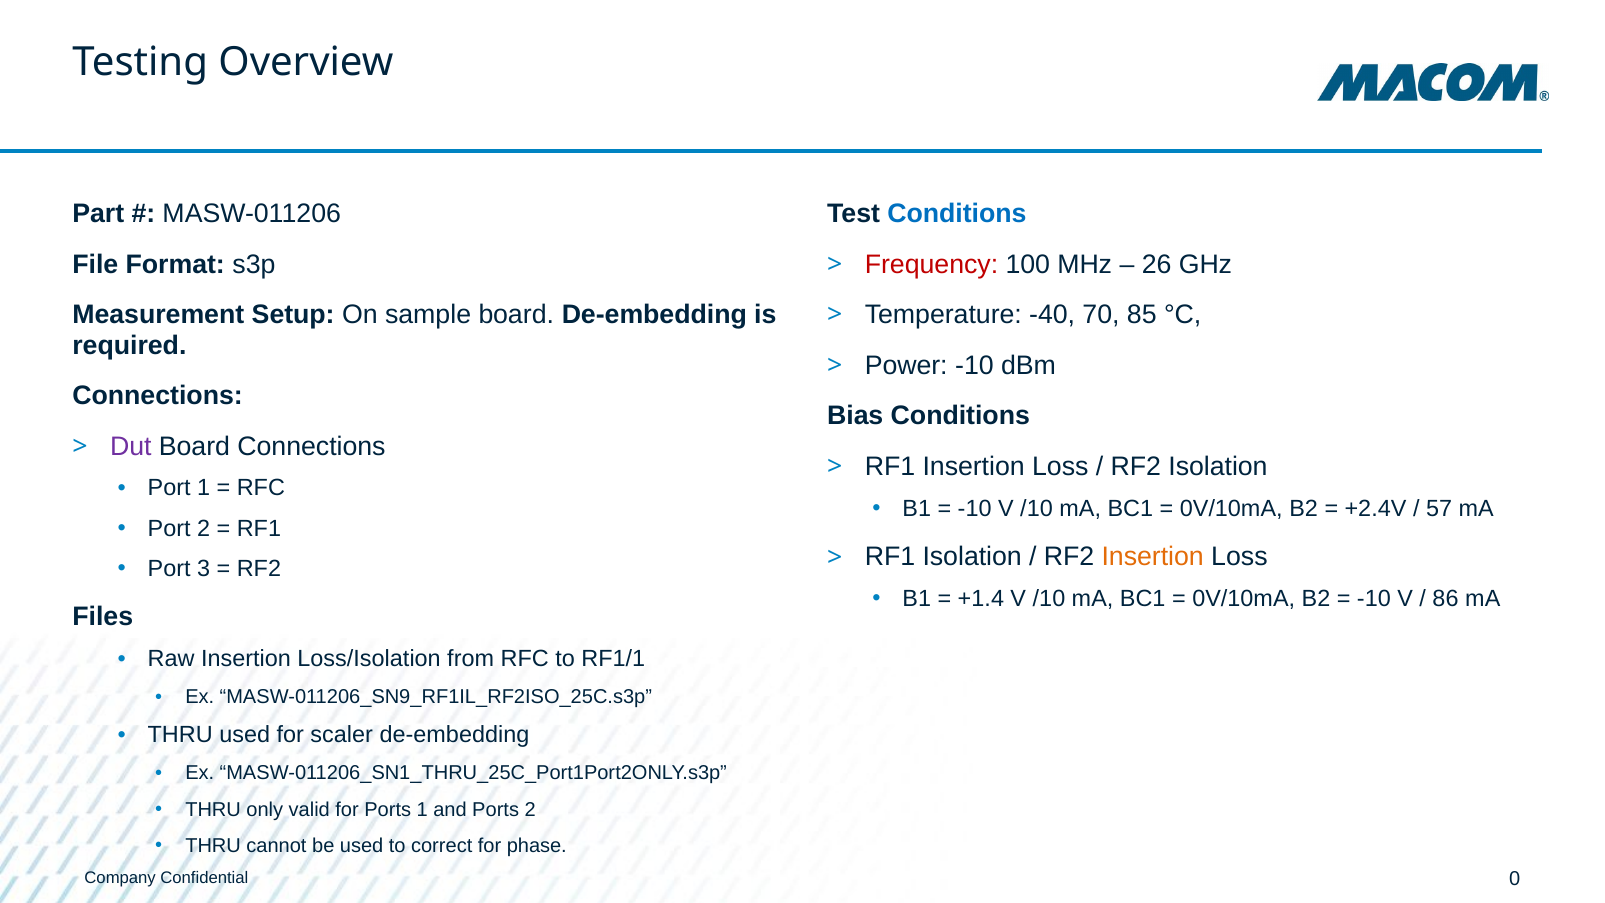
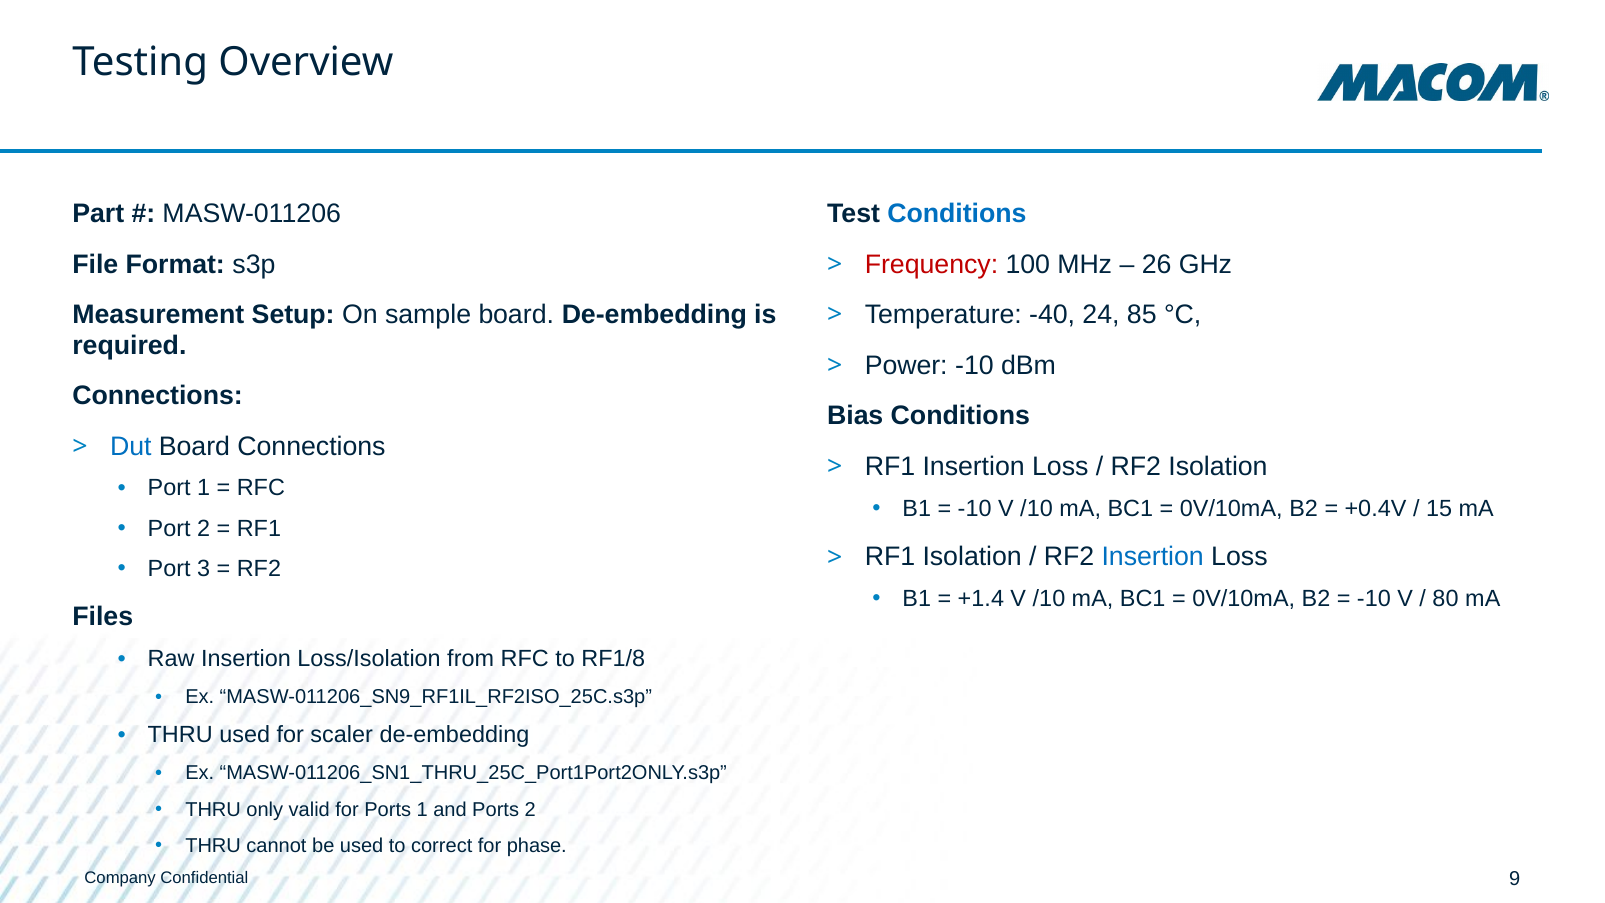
70: 70 -> 24 (1101, 315)
Dut colour: purple -> blue (131, 446)
+2.4V: +2.4V -> +0.4V (1375, 508)
57: 57 -> 15 (1439, 508)
Insertion colour: orange -> blue (1153, 557)
86: 86 -> 80 (1446, 599)
RF1/1: RF1/1 -> RF1/8 (613, 659)
0: 0 -> 9 (1515, 878)
